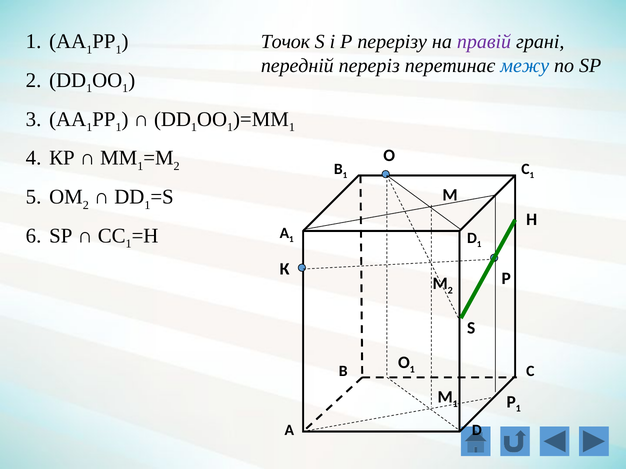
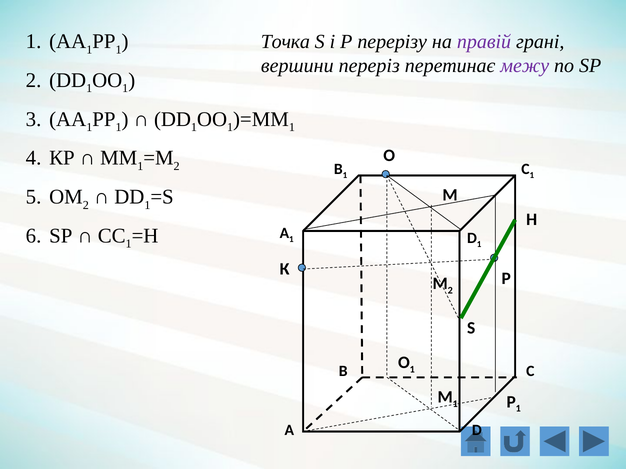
Точок: Точок -> Точка (285, 42)
передній: передній -> вершини (297, 65)
межу colour: blue -> purple (525, 65)
